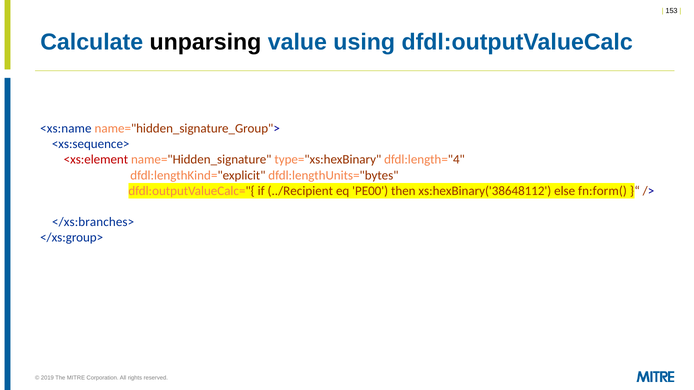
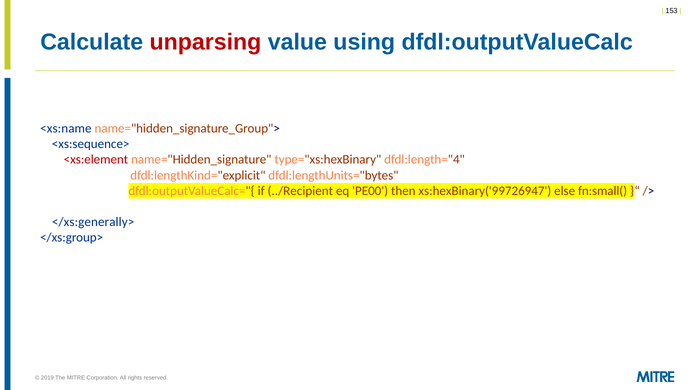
unparsing colour: black -> red (205, 42)
xs:hexBinary('38648112: xs:hexBinary('38648112 -> xs:hexBinary('99726947 (485, 191)
fn:form(: fn:form( -> fn:small( (603, 191)
</xs:branches>: </xs:branches> -> </xs:generally> (93, 222)
